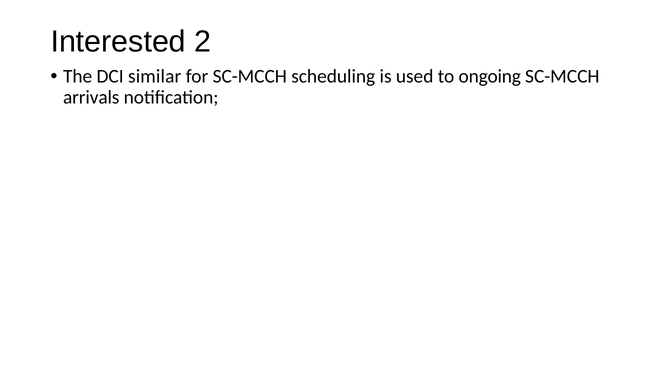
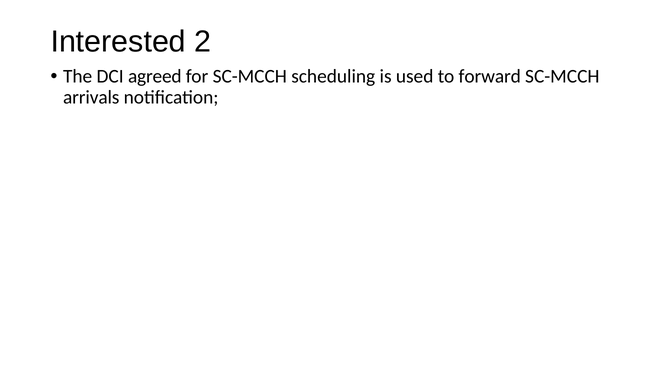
similar: similar -> agreed (155, 76)
ongoing: ongoing -> forward (490, 76)
